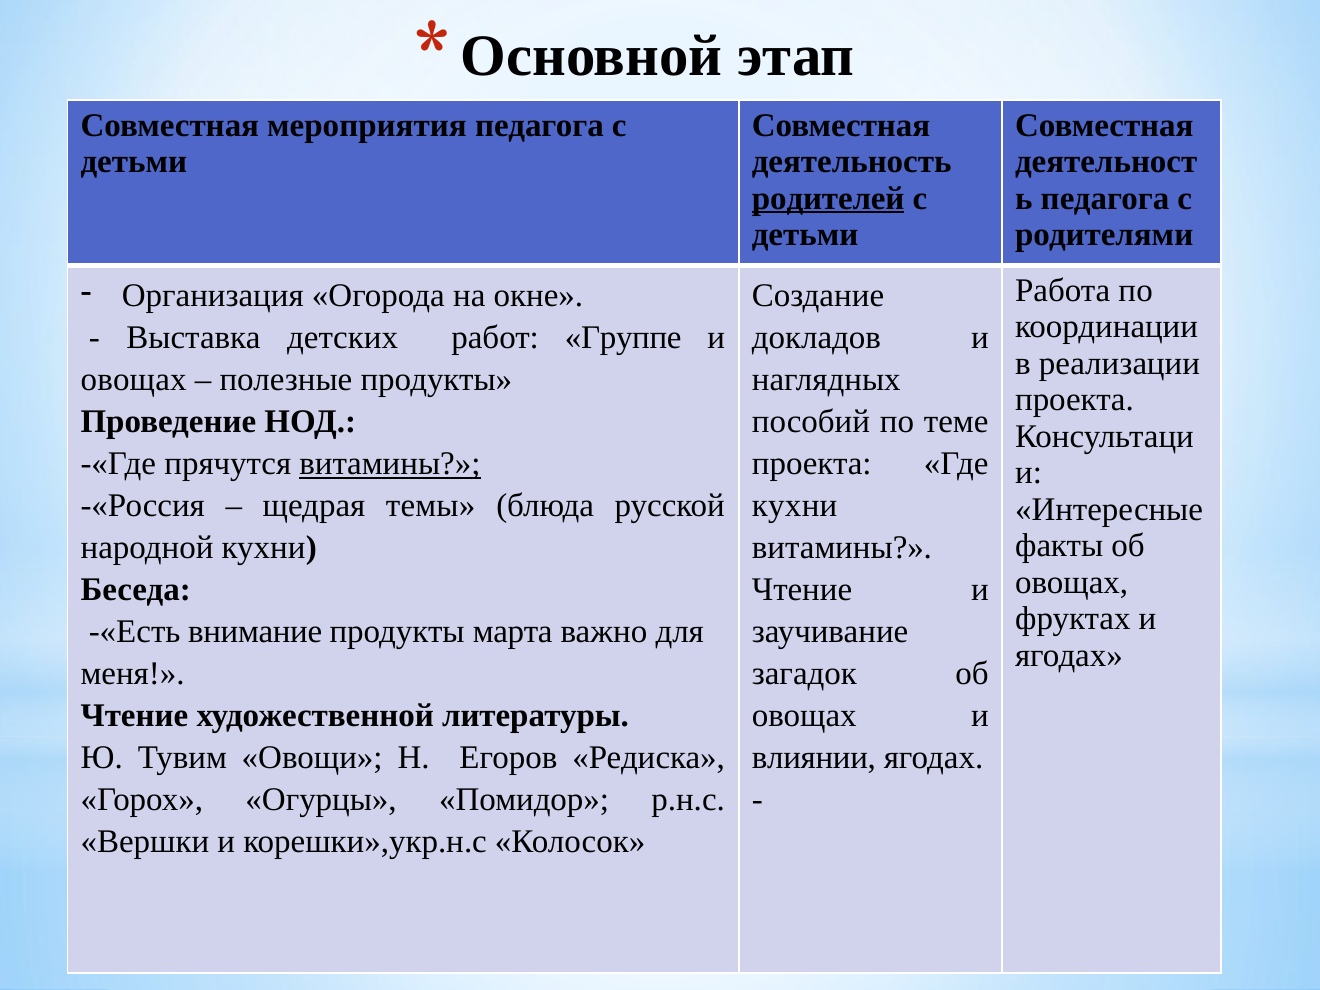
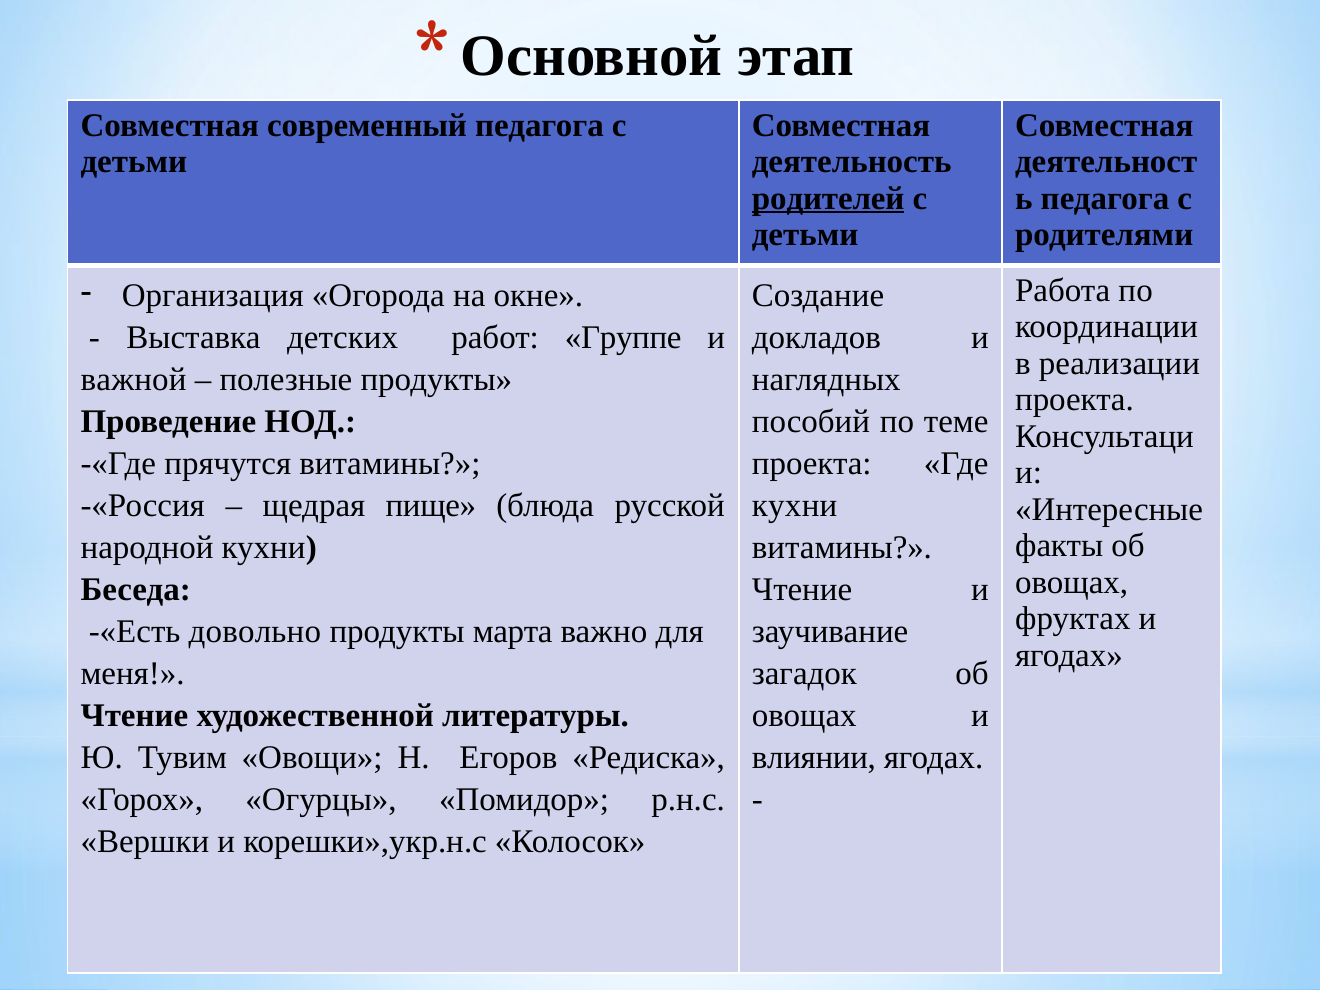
мероприятия: мероприятия -> современный (367, 125)
овощах: овощах -> важной (134, 380)
витамины underline: present -> none (390, 464)
темы: темы -> пище (431, 506)
внимание: внимание -> довольно (255, 632)
